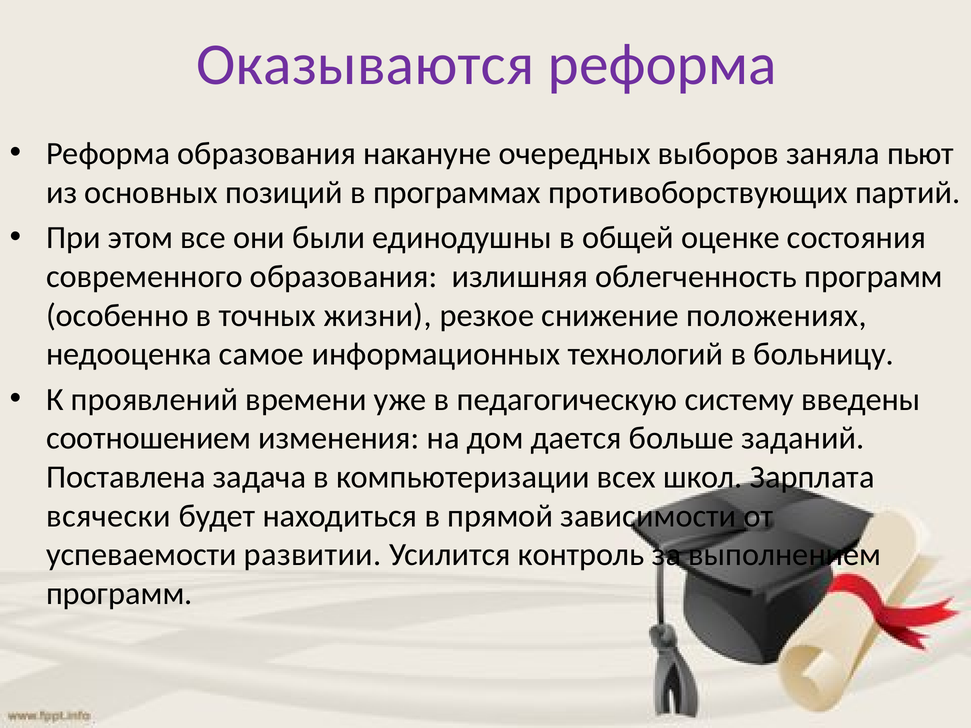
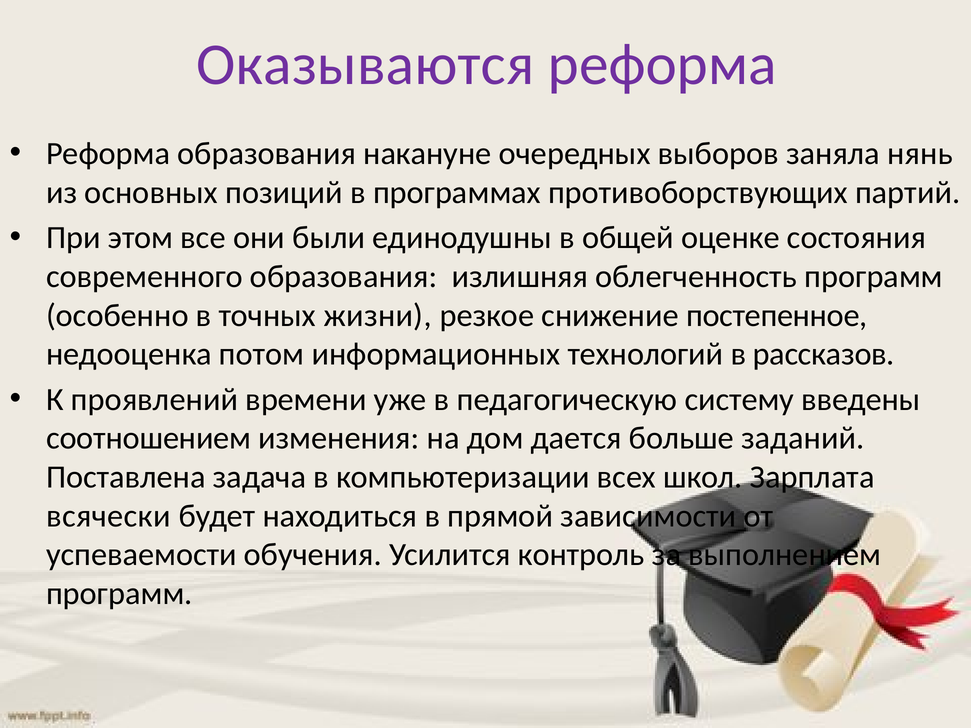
пьют: пьют -> нянь (920, 154)
положениях: положениях -> постепенное (777, 315)
самое: самое -> потом (262, 354)
больницу: больницу -> рассказов (824, 354)
развитии: развитии -> обучения (313, 555)
